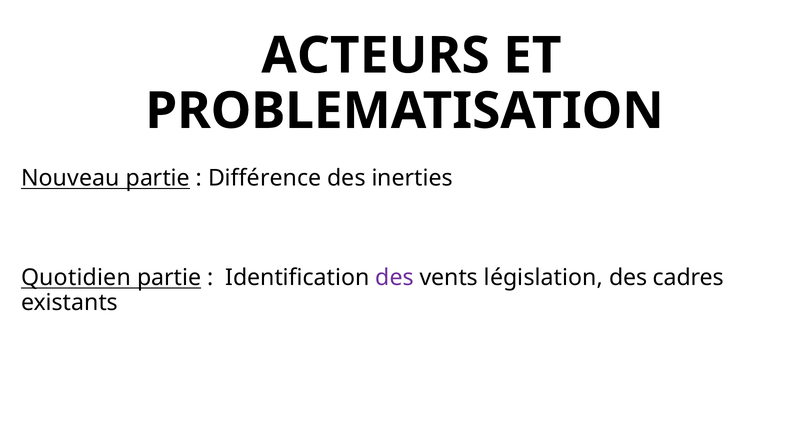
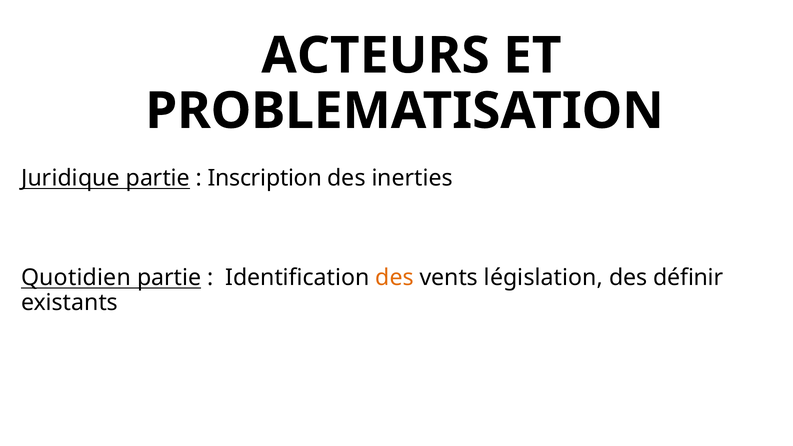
Nouveau: Nouveau -> Juridique (70, 178)
Différence: Différence -> Inscription (265, 178)
des colour: purple -> orange (394, 278)
cadres: cadres -> définir (688, 278)
